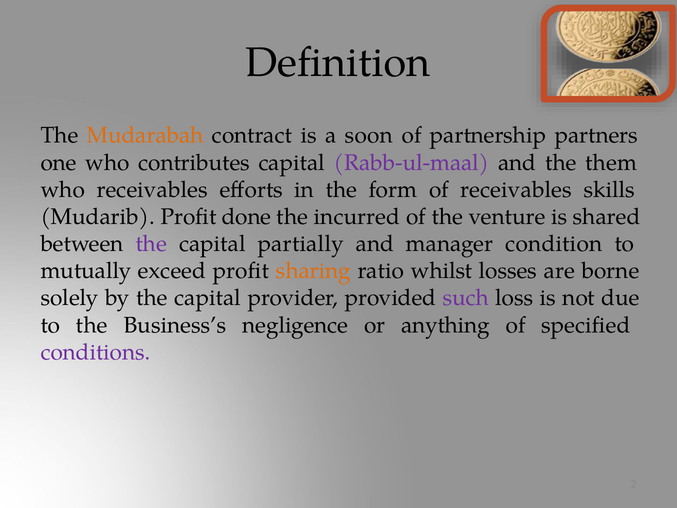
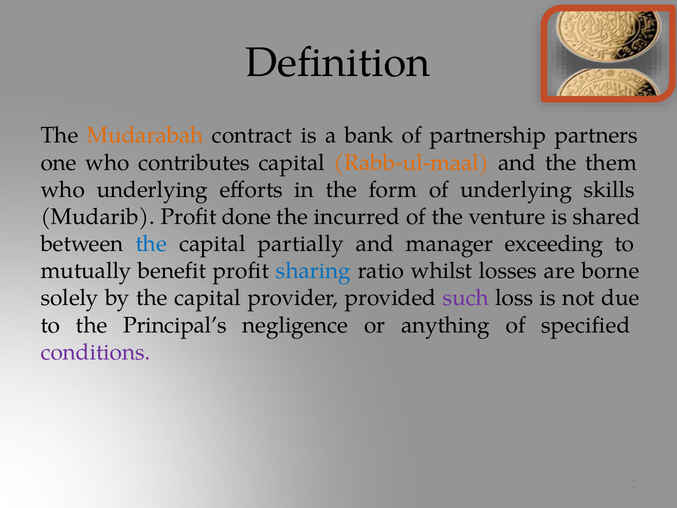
soon: soon -> bank (369, 135)
Rabb-ul-maal colour: purple -> orange (412, 162)
who receivables: receivables -> underlying (152, 190)
of receivables: receivables -> underlying (516, 190)
the colour: purple -> blue (151, 244)
condition: condition -> exceeding (554, 244)
exceed: exceed -> benefit (172, 271)
sharing colour: orange -> blue (313, 271)
Business’s: Business’s -> Principal’s (175, 325)
